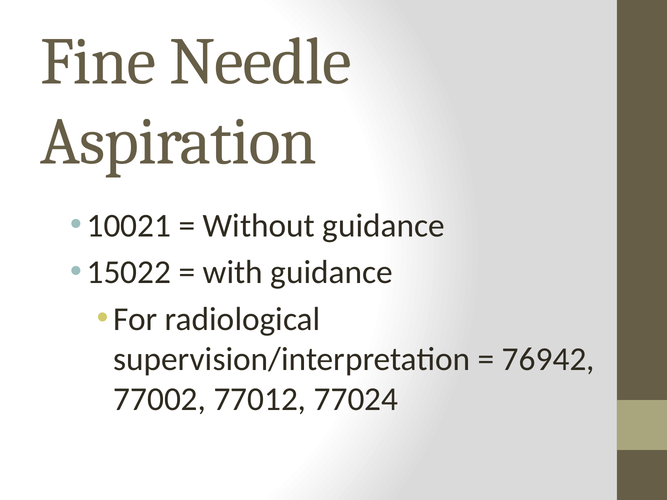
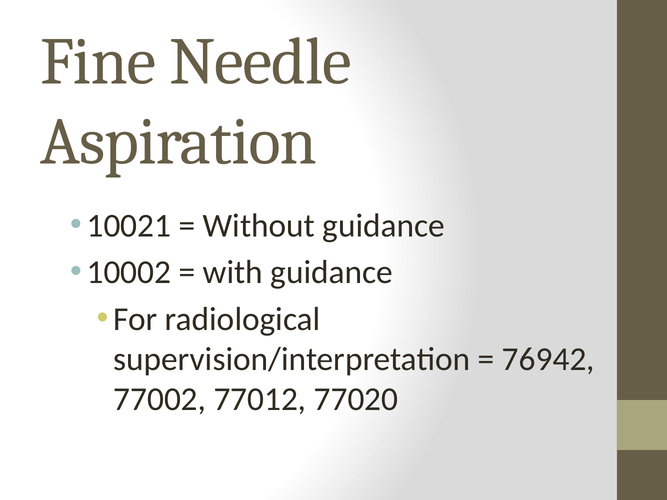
15022: 15022 -> 10002 (129, 272)
77024: 77024 -> 77020 (356, 399)
